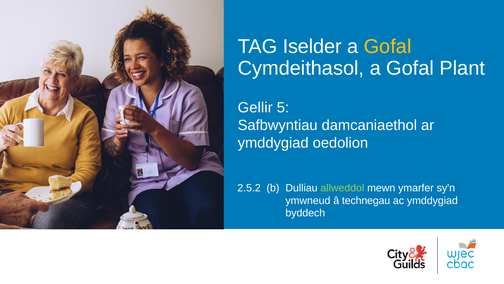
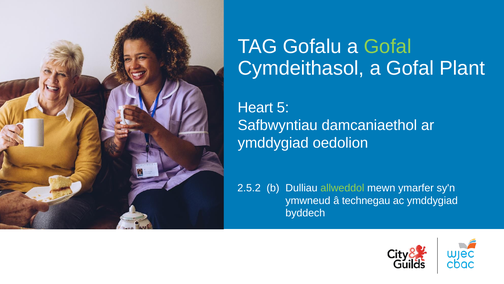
Iselder: Iselder -> Gofalu (312, 47)
Gofal colour: yellow -> light green (388, 47)
Gellir: Gellir -> Heart (255, 108)
